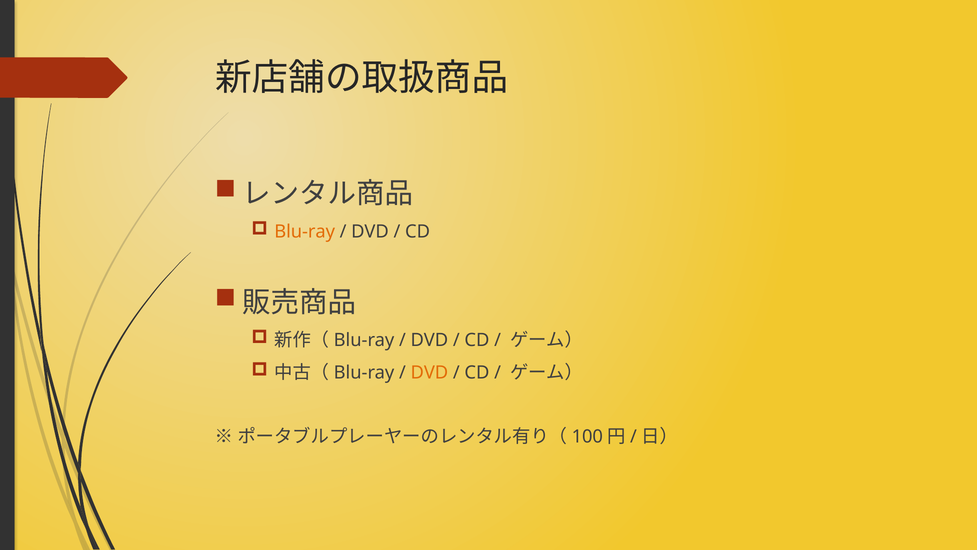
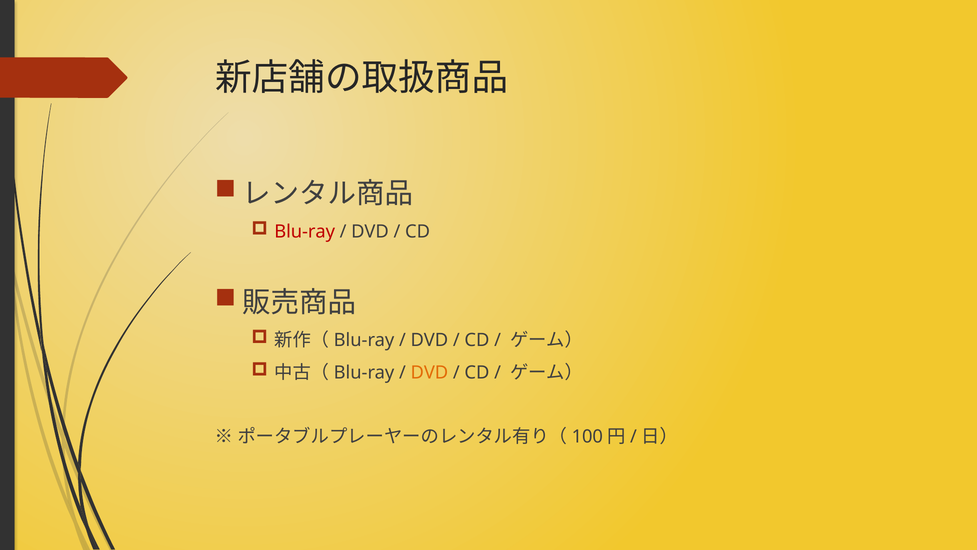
Blu-ray colour: orange -> red (305, 231)
